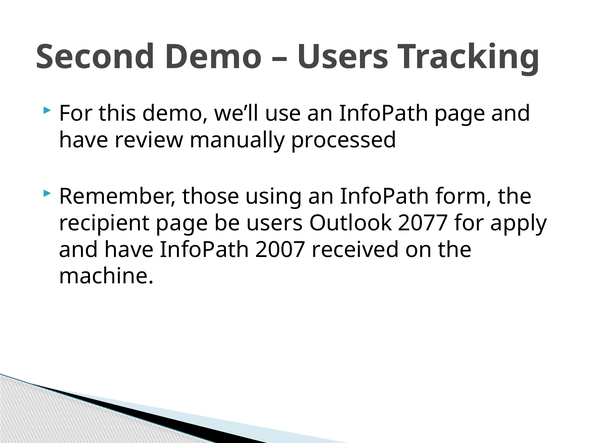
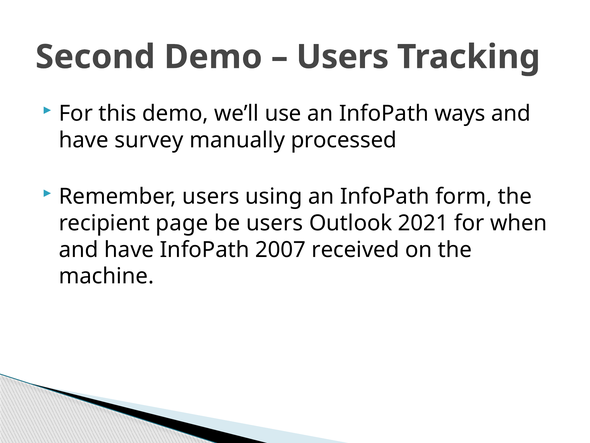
InfoPath page: page -> ways (460, 113)
review: review -> survey (149, 140)
Remember those: those -> users (211, 196)
2077: 2077 -> 2021 (423, 223)
apply: apply -> when (519, 223)
